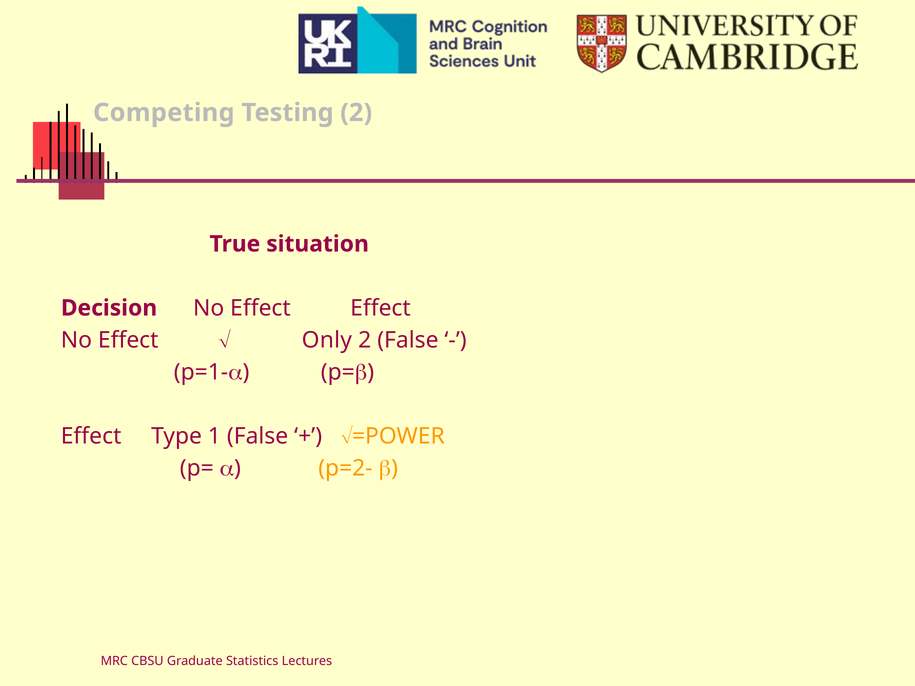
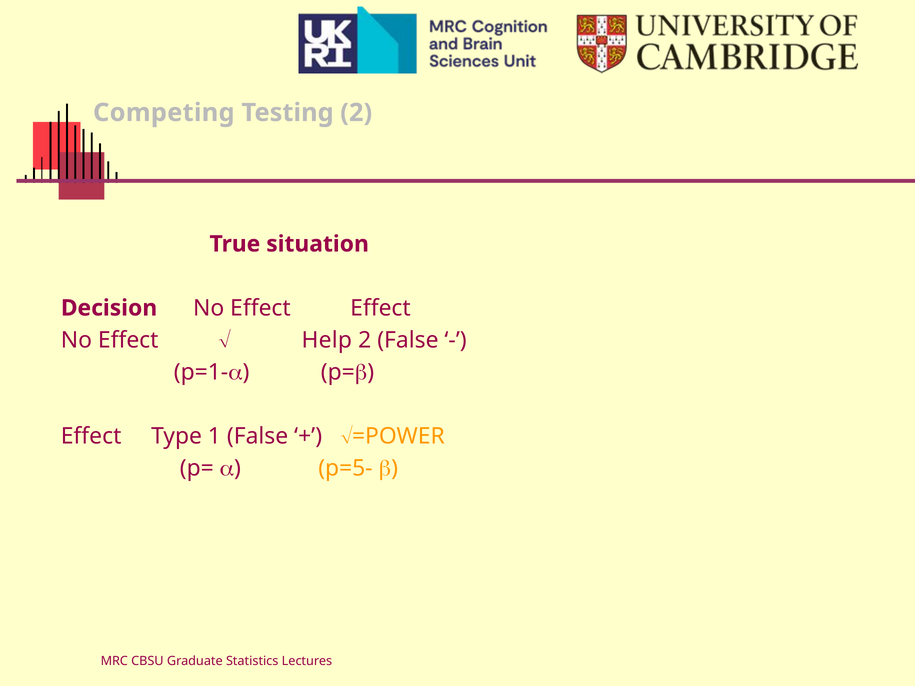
Only: Only -> Help (327, 340)
p=2-: p=2- -> p=5- (345, 468)
